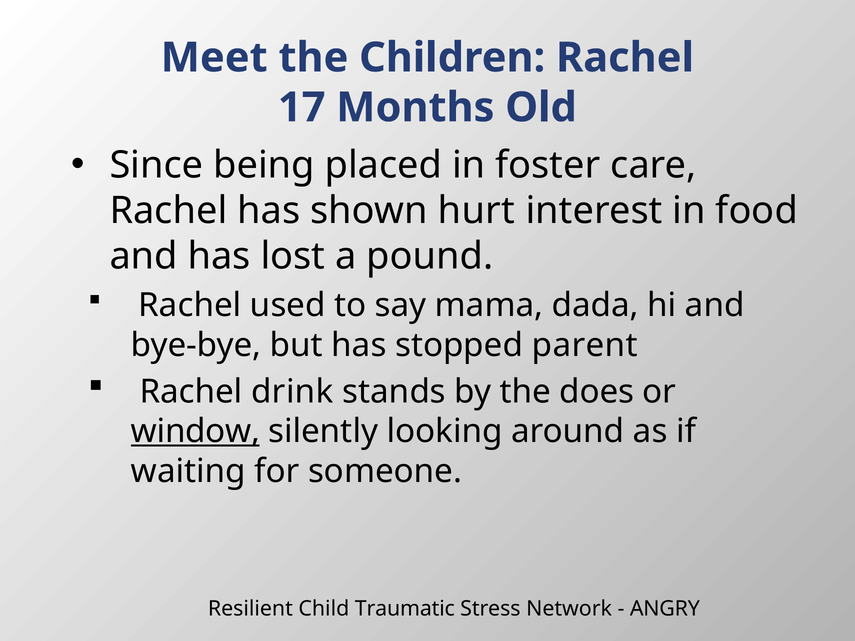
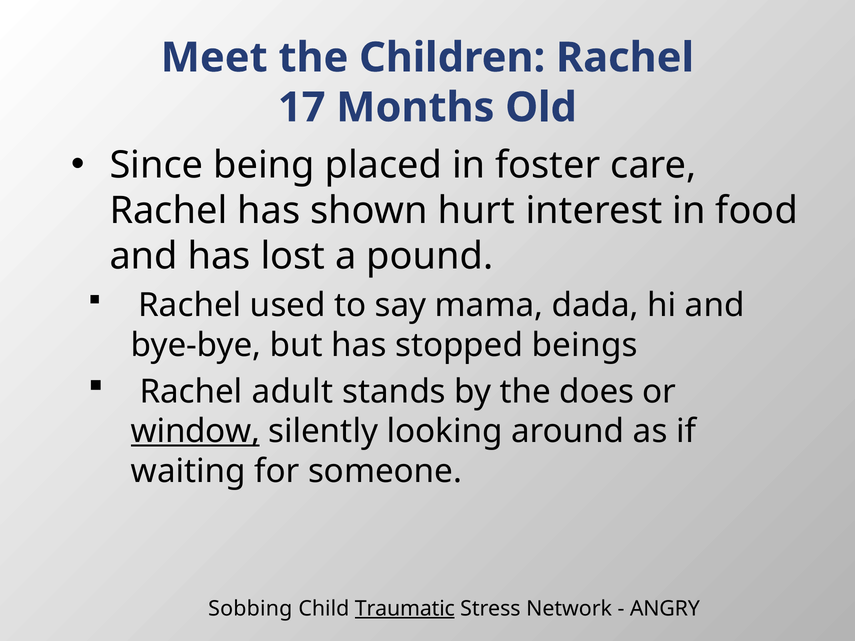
parent: parent -> beings (585, 345)
drink: drink -> adult (292, 392)
Resilient: Resilient -> Sobbing (250, 609)
Traumatic underline: none -> present (405, 609)
